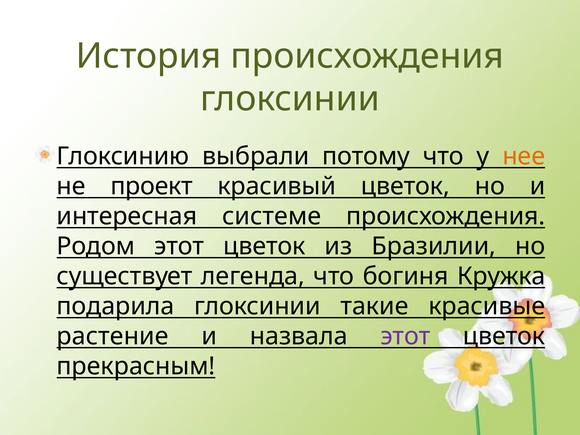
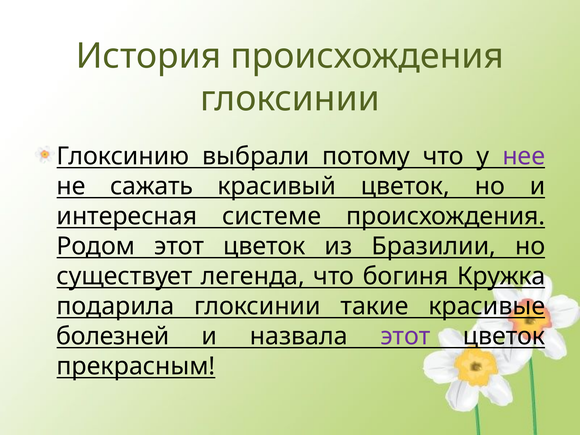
нее colour: orange -> purple (524, 156)
проект: проект -> сажать (152, 186)
растение: растение -> болезней (113, 336)
